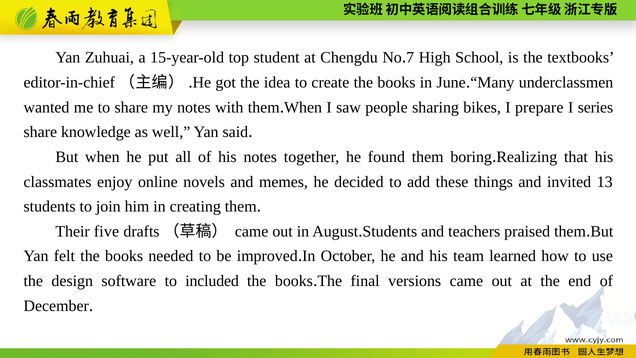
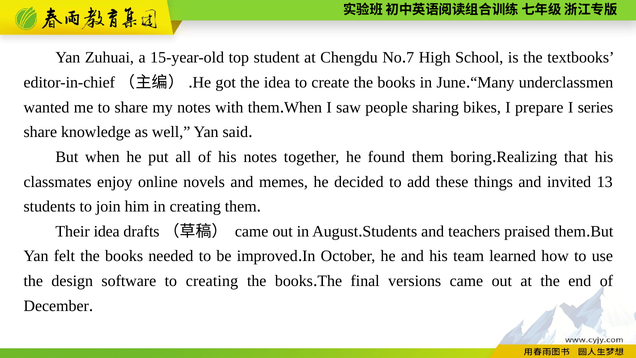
Their five: five -> idea (107, 231)
to included: included -> creating (212, 281)
